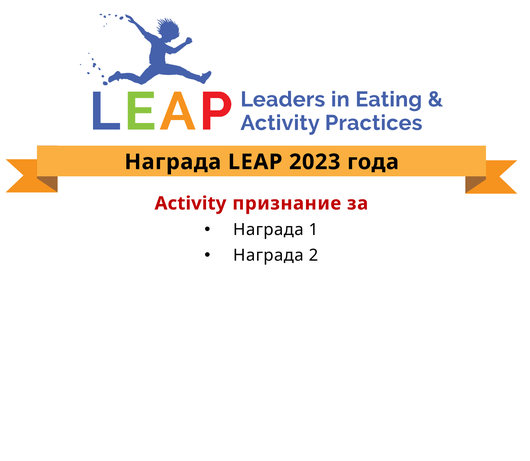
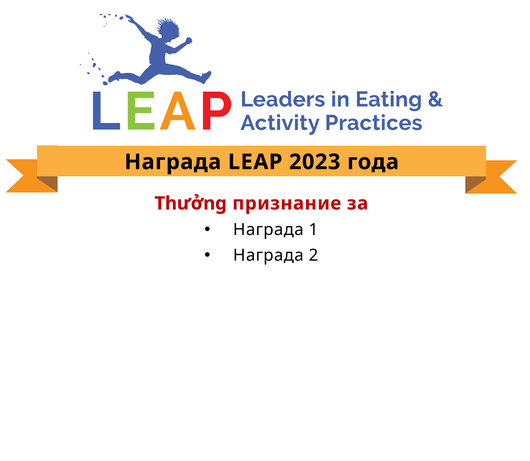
Activity: Activity -> Thưởng (191, 203)
